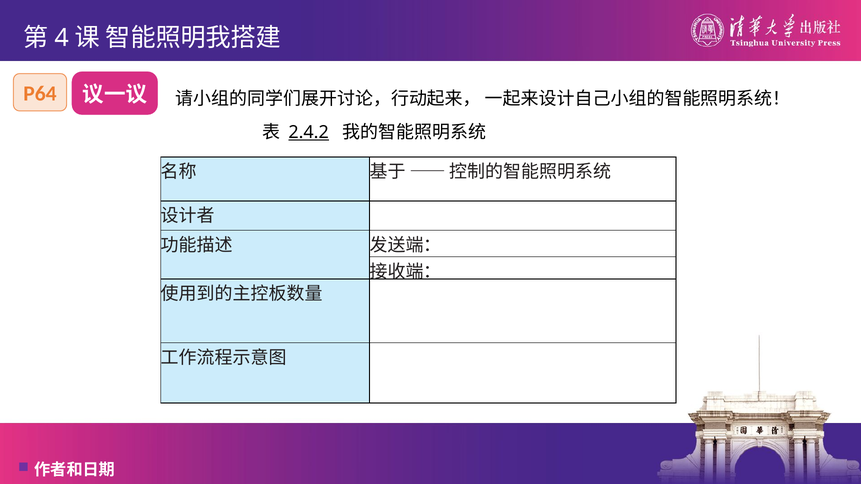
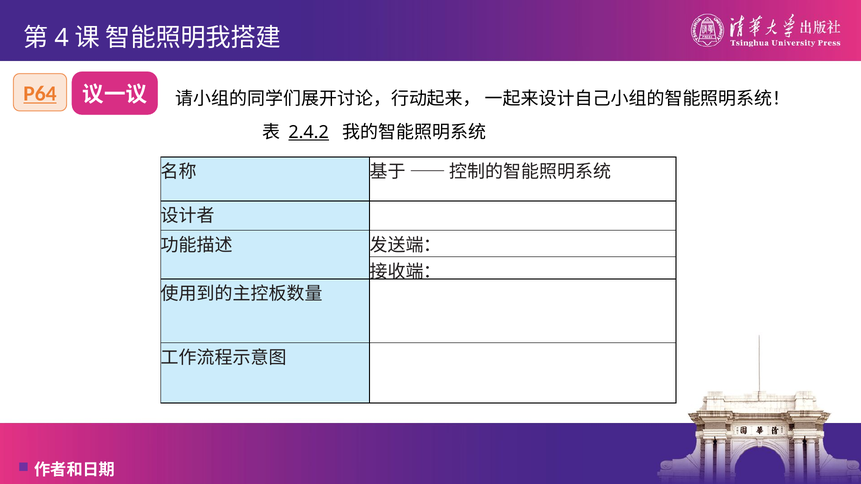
P64 underline: none -> present (40, 94)
